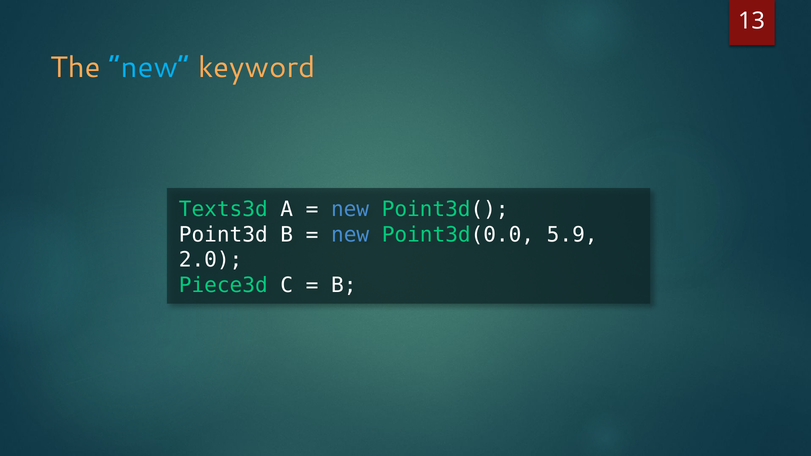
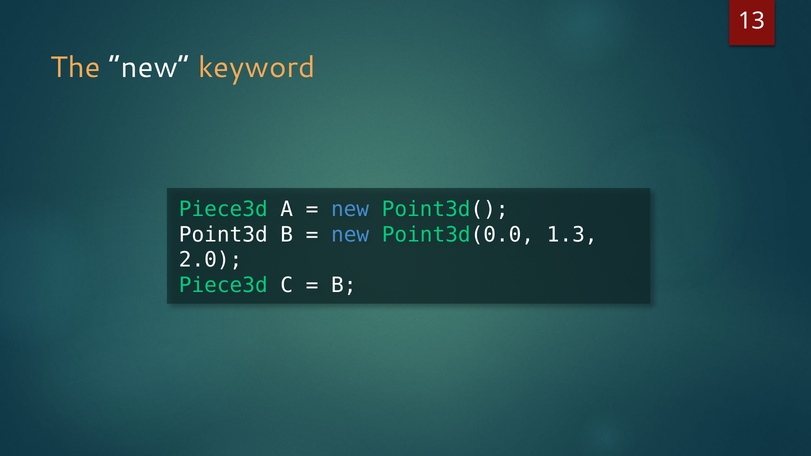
new colour: light blue -> white (149, 67)
Texts3d: Texts3d -> Piece3d (223, 209)
5.9: 5.9 -> 1.3 (572, 235)
